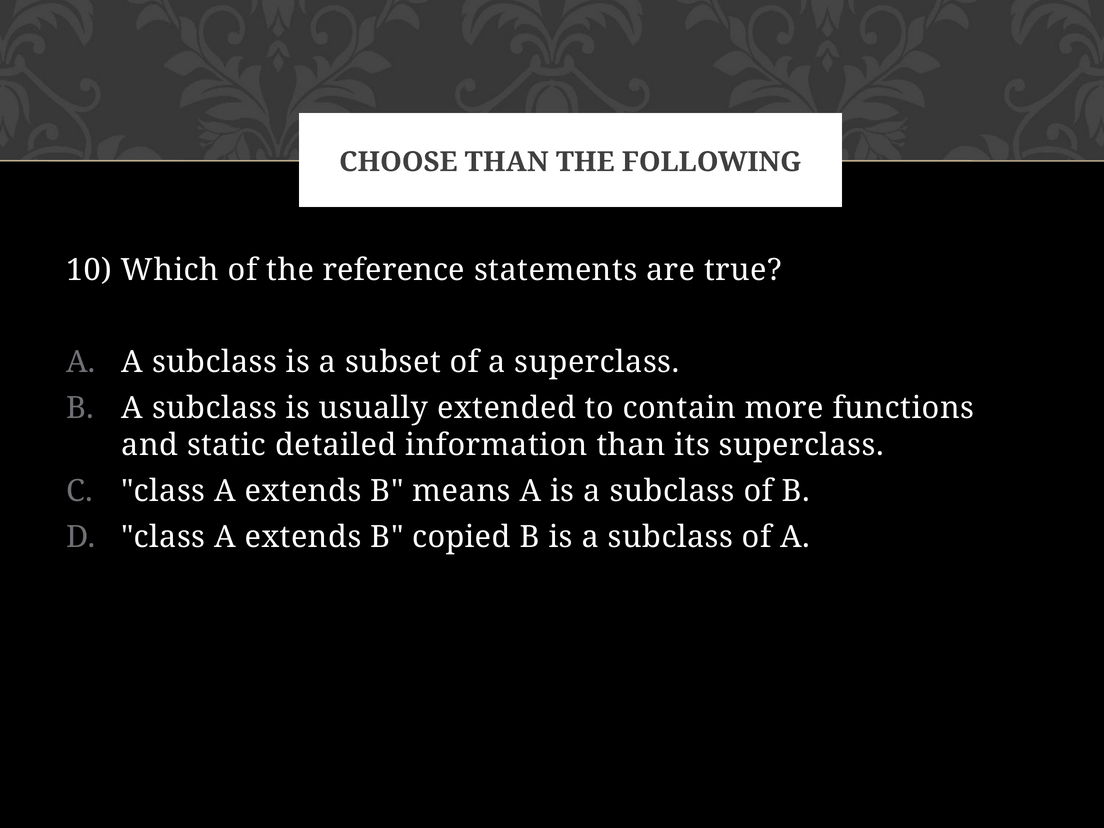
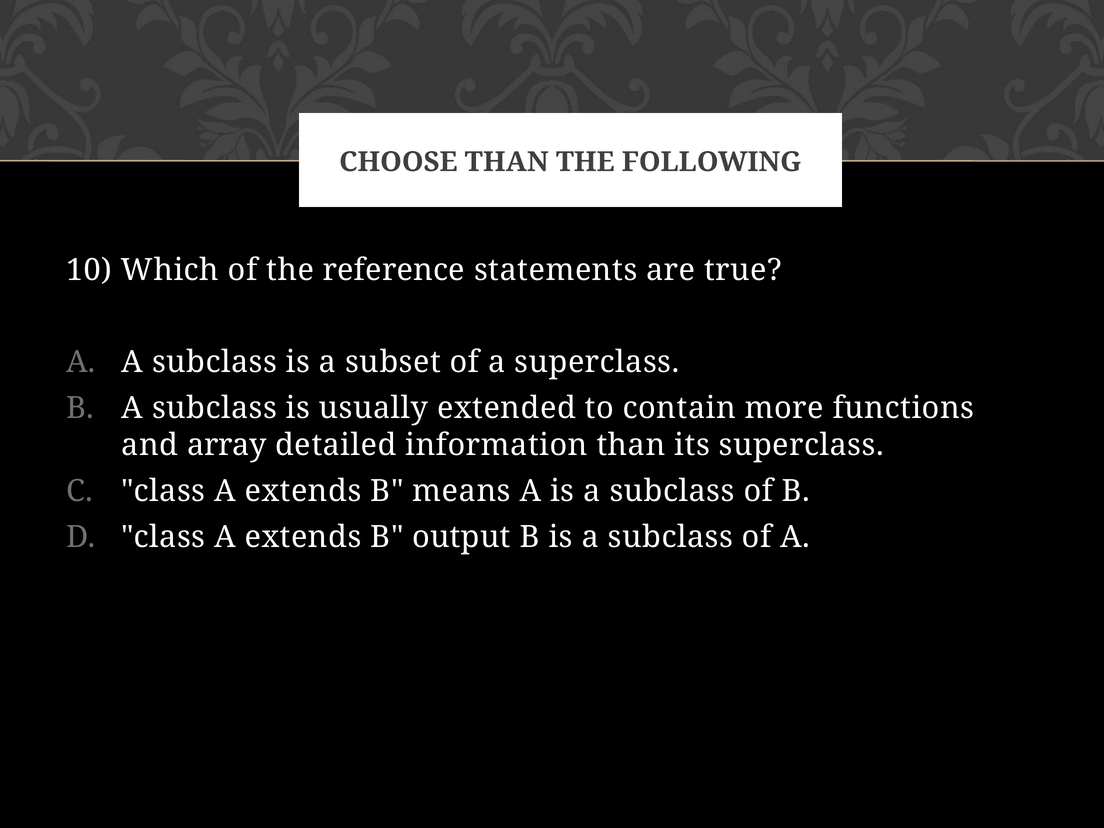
static: static -> array (227, 445)
copied: copied -> output (461, 537)
